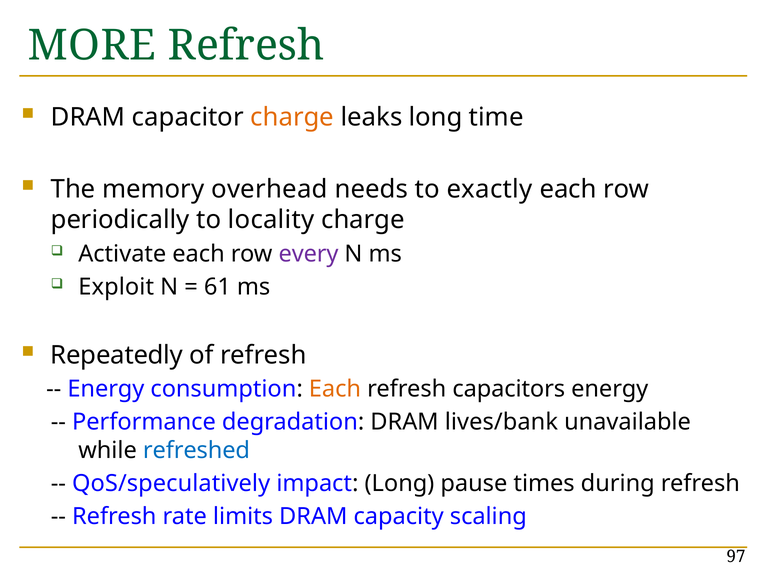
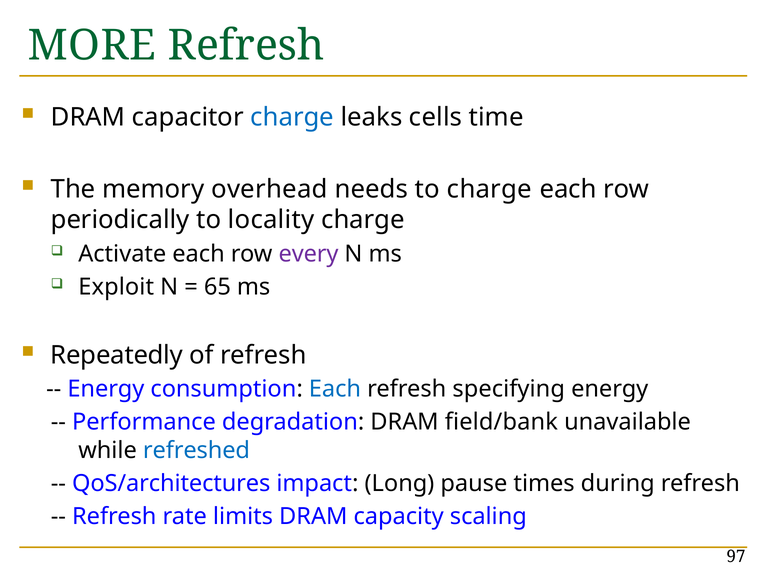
charge colour: orange -> blue (292, 117)
leaks long: long -> cells (436, 117)
to exactly: exactly -> charge (489, 189)
61: 61 -> 65 (217, 287)
Each colour: orange -> blue (335, 390)
capacitors: capacitors -> specifying (509, 390)
lives/bank: lives/bank -> field/bank (501, 423)
QoS/speculatively: QoS/speculatively -> QoS/architectures (171, 484)
